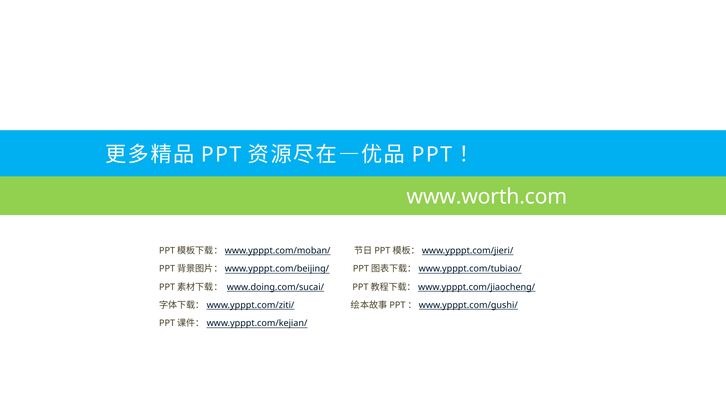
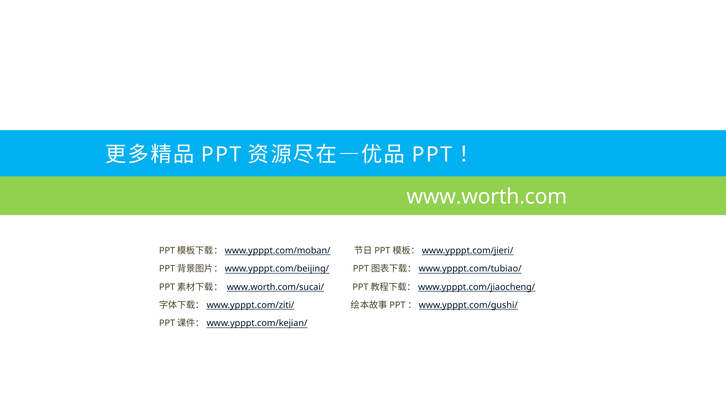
www.doing.com/sucai/: www.doing.com/sucai/ -> www.worth.com/sucai/ (275, 287)
